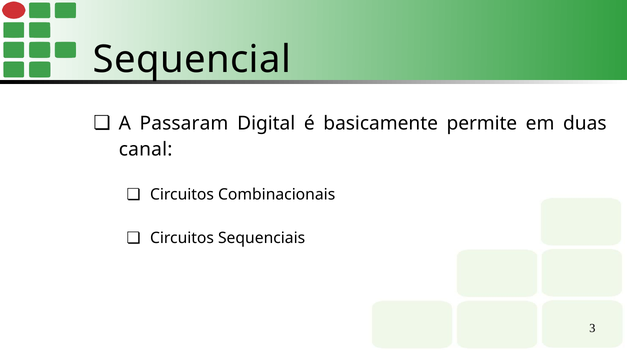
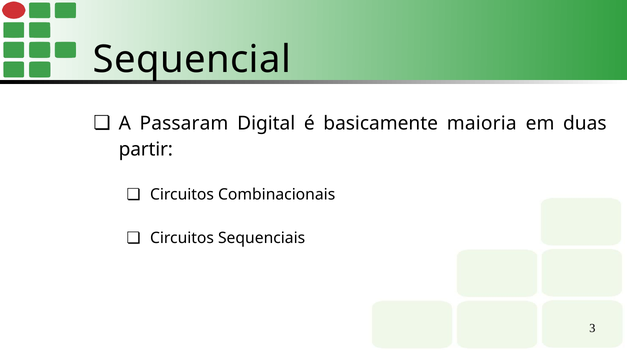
permite: permite -> maioria (482, 123)
canal: canal -> partir (146, 150)
